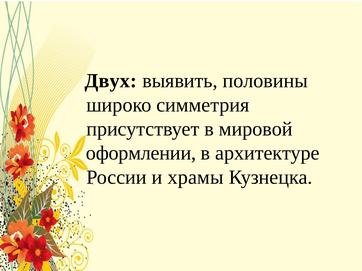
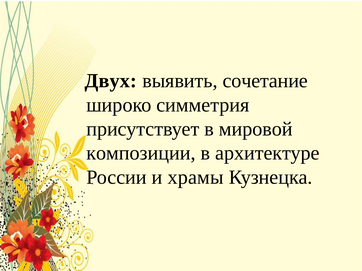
половины: половины -> сочетание (265, 81)
оформлении: оформлении -> композиции (141, 153)
